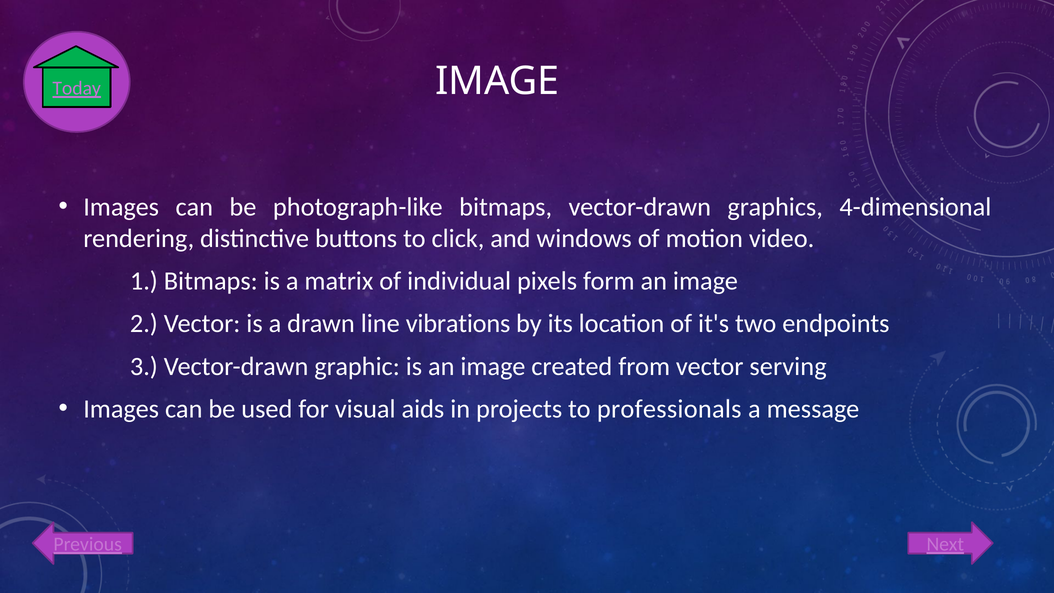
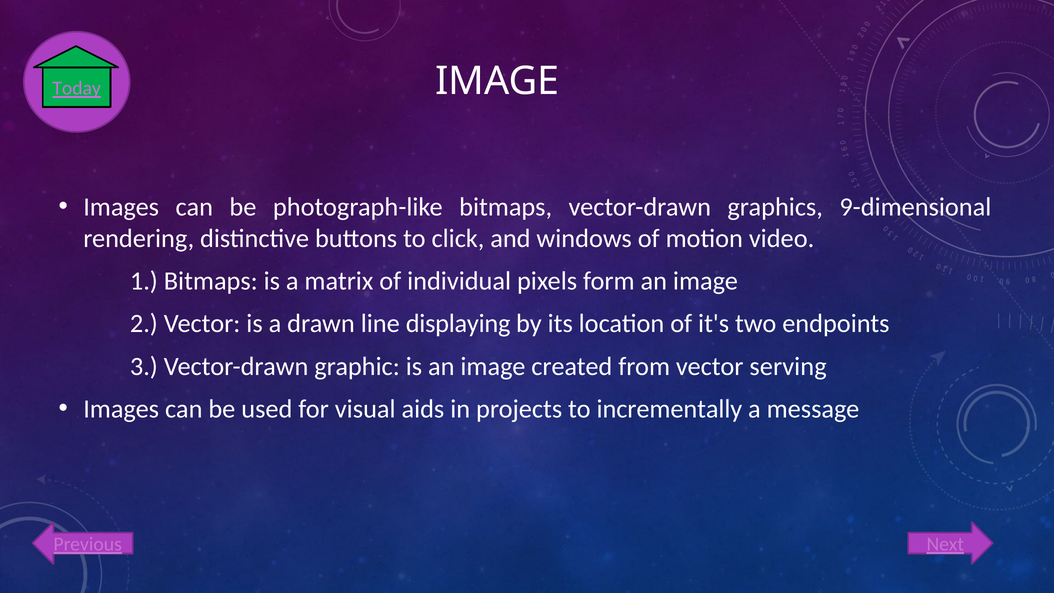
4-dimensional: 4-dimensional -> 9-dimensional (915, 207)
vibrations: vibrations -> displaying (458, 324)
professionals: professionals -> incrementally (669, 409)
